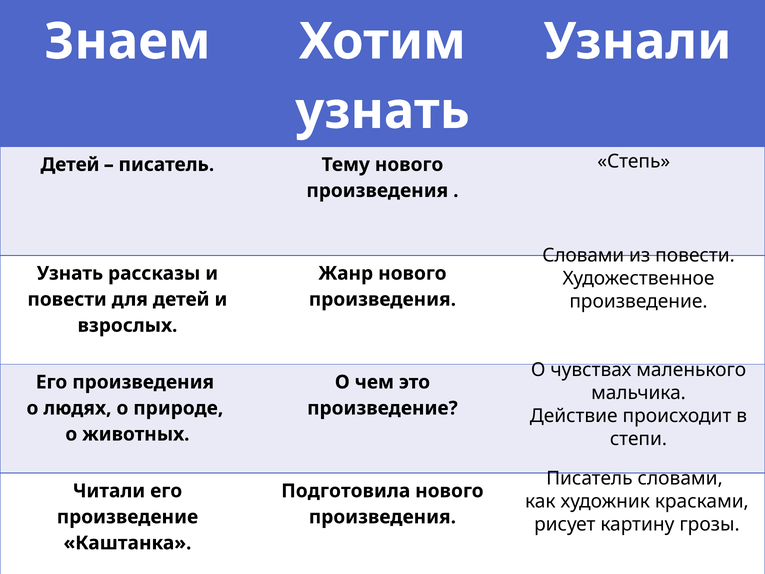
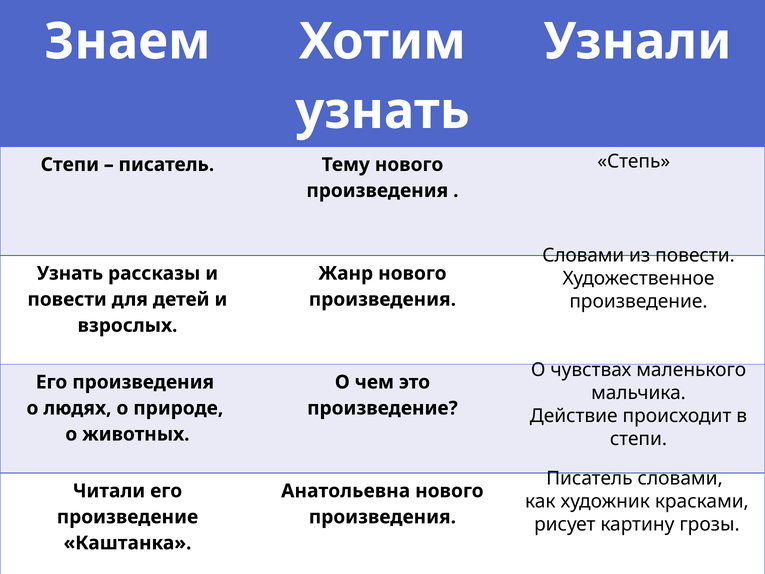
Детей: Детей -> Степи (70, 165)
Подготовила: Подготовила -> Анатольевна (346, 491)
